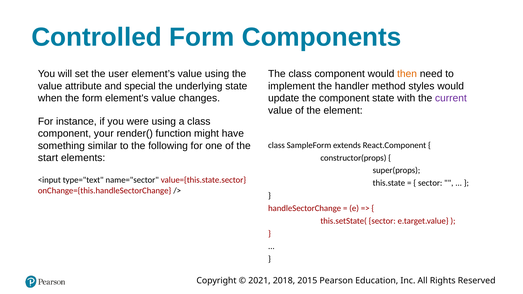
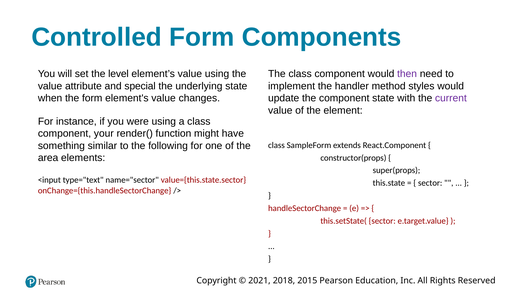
user: user -> level (118, 74)
then colour: orange -> purple (407, 74)
start: start -> area (48, 158)
